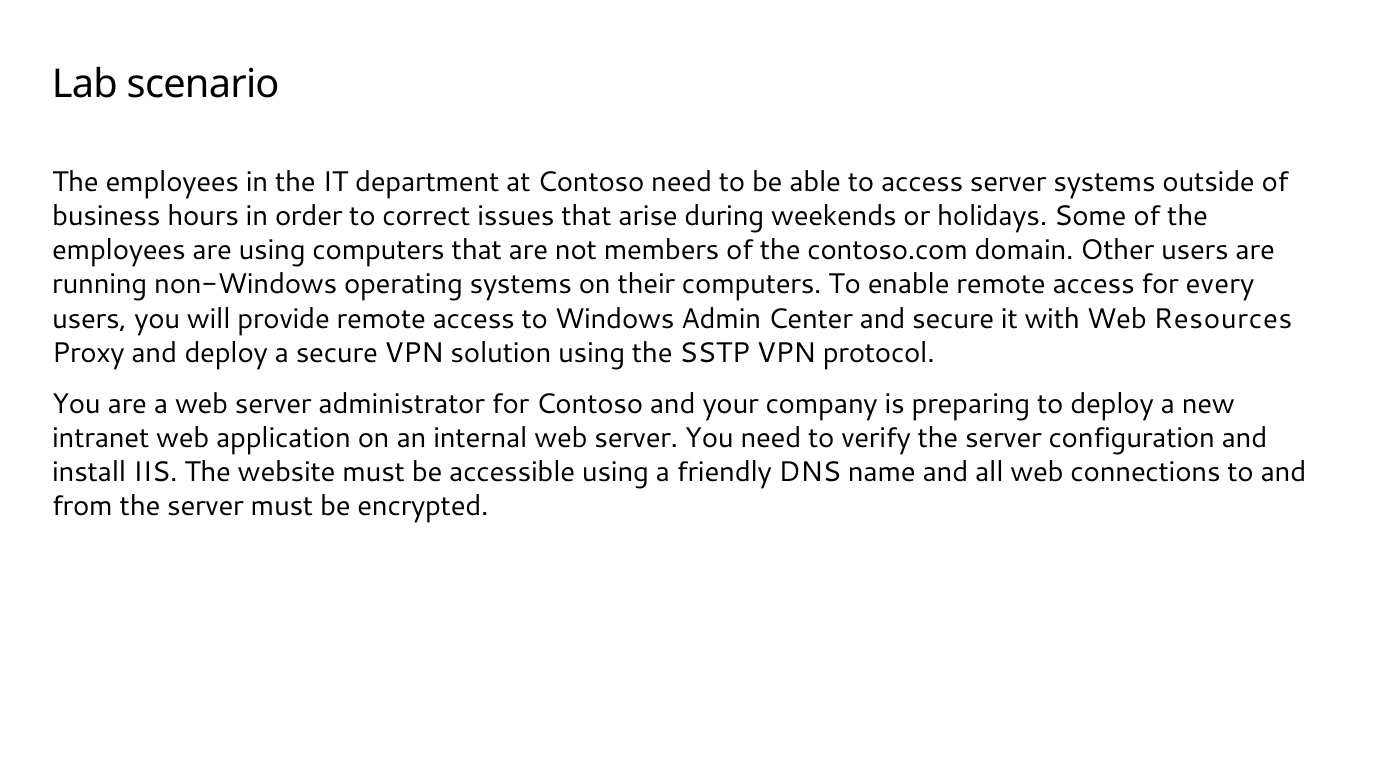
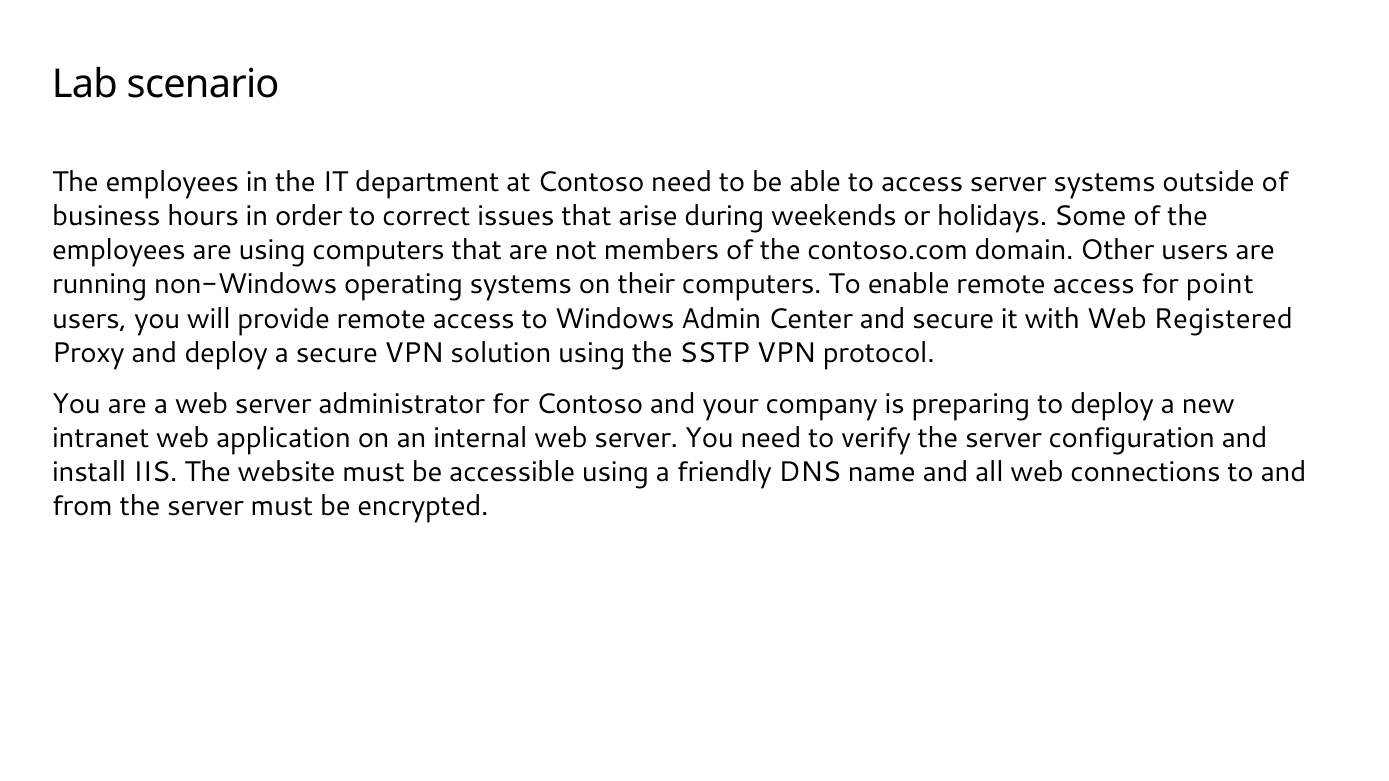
every: every -> point (1220, 285)
Resources: Resources -> Registered (1223, 319)
